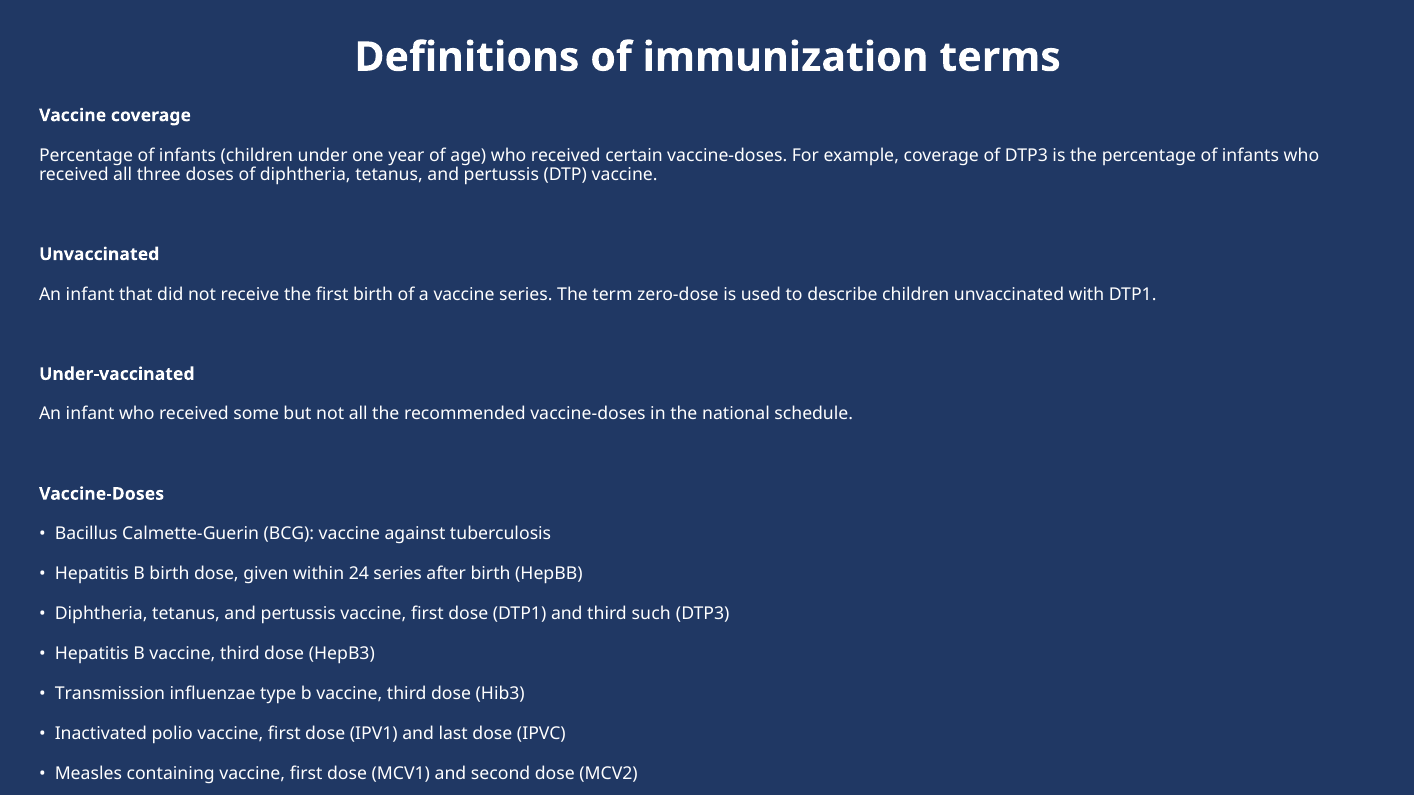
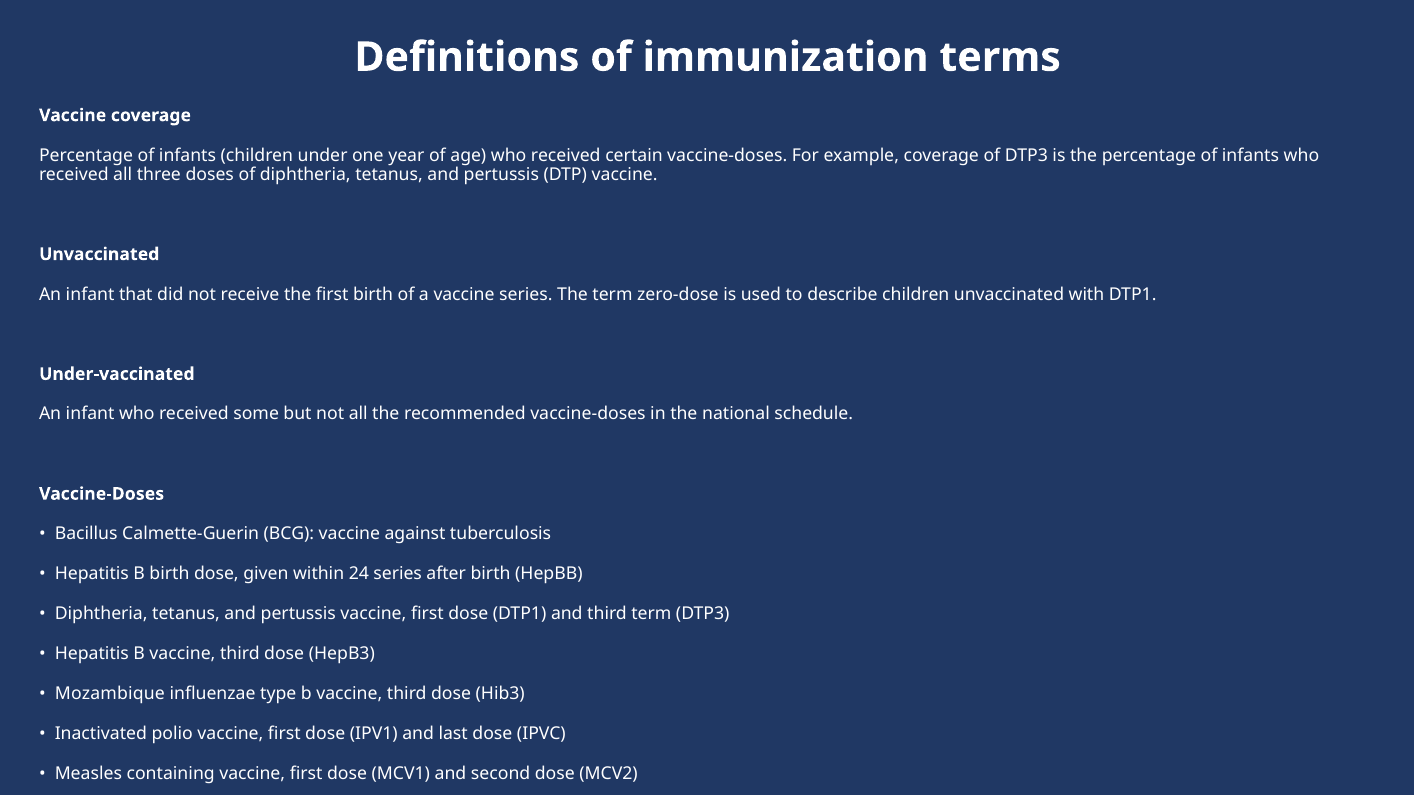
third such: such -> term (651, 614)
Transmission: Transmission -> Mozambique (110, 694)
